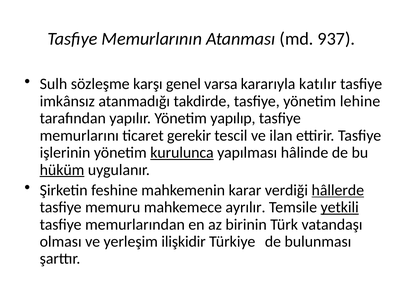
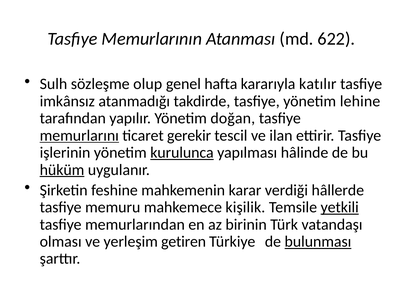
937: 937 -> 622 (336, 39)
karşı: karşı -> olup (148, 84)
varsa: varsa -> hafta (221, 84)
yapılıp: yapılıp -> doğan (233, 118)
memurlarını underline: none -> present (79, 135)
hâllerde underline: present -> none (338, 190)
ayrılır: ayrılır -> kişilik (245, 207)
ilişkidir: ilişkidir -> getiren (184, 241)
bulunması underline: none -> present (318, 241)
